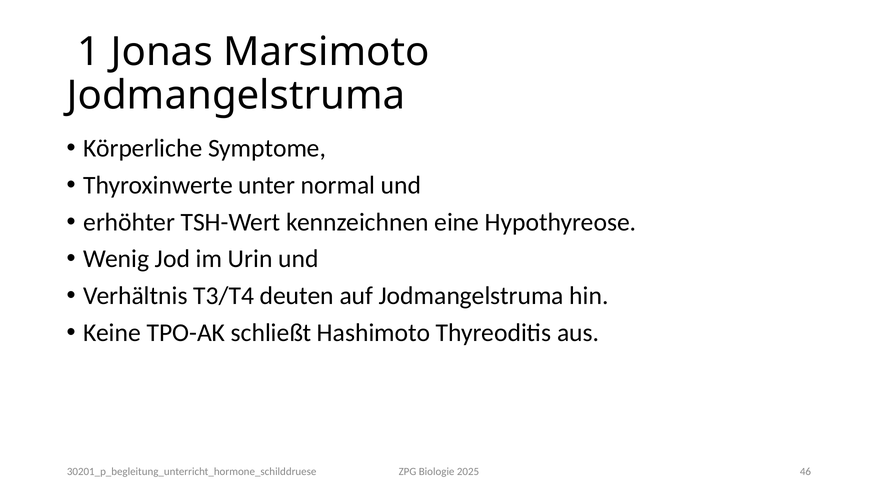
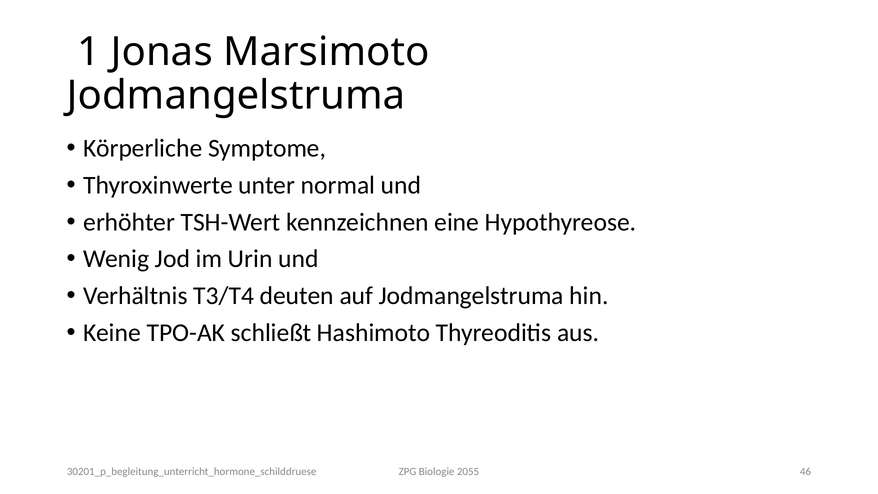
2025: 2025 -> 2055 (468, 472)
